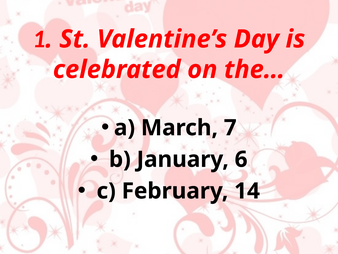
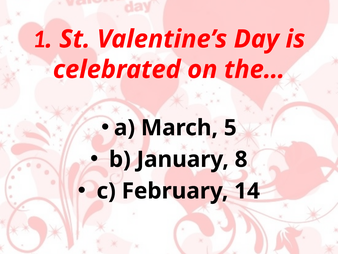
7: 7 -> 5 (230, 128)
6: 6 -> 8 (241, 159)
